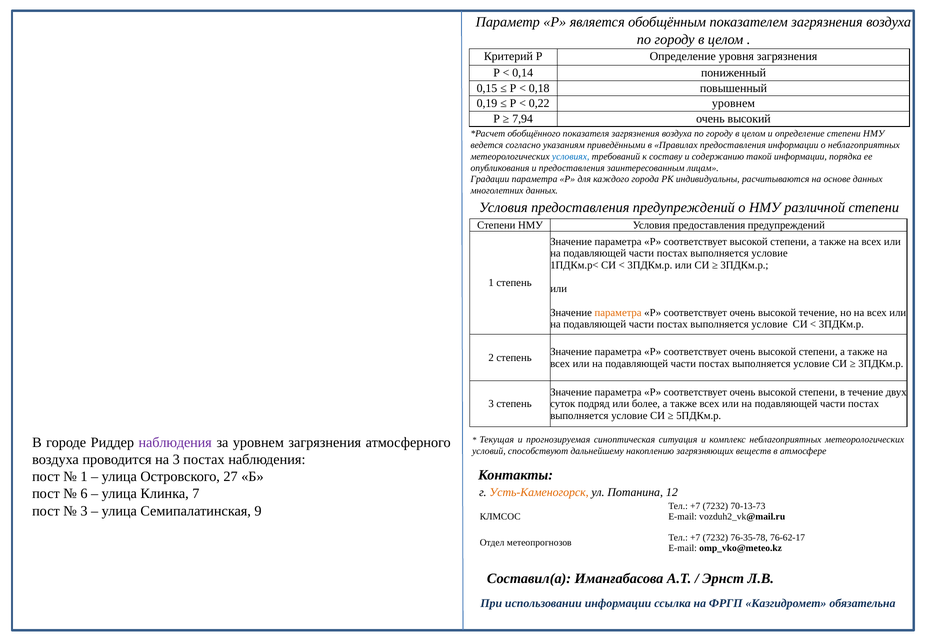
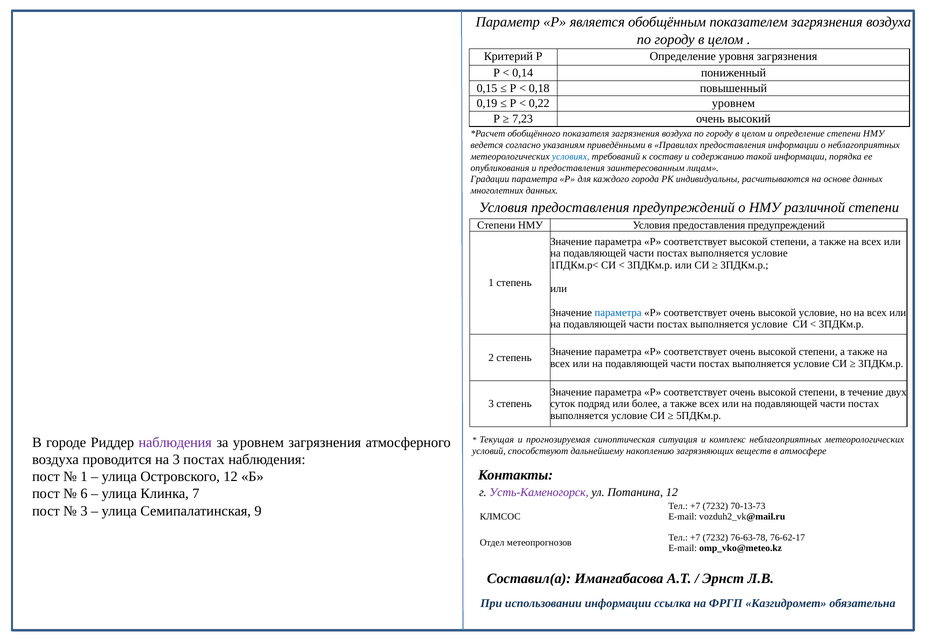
7,94: 7,94 -> 7,23 (523, 119)
параметра colour: orange -> blue (618, 313)
высокой течение: течение -> условие (818, 313)
Островского 27: 27 -> 12 (231, 477)
Усть-Каменогорск colour: orange -> purple (539, 492)
76-35-78: 76-35-78 -> 76-63-78 (749, 538)
